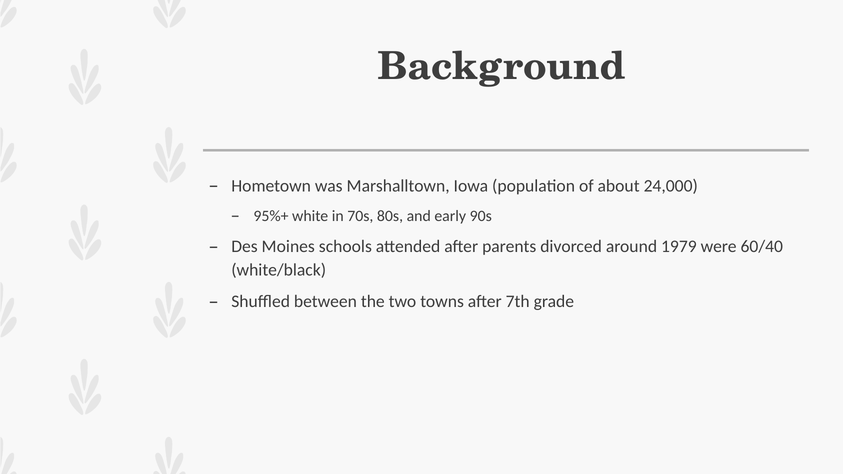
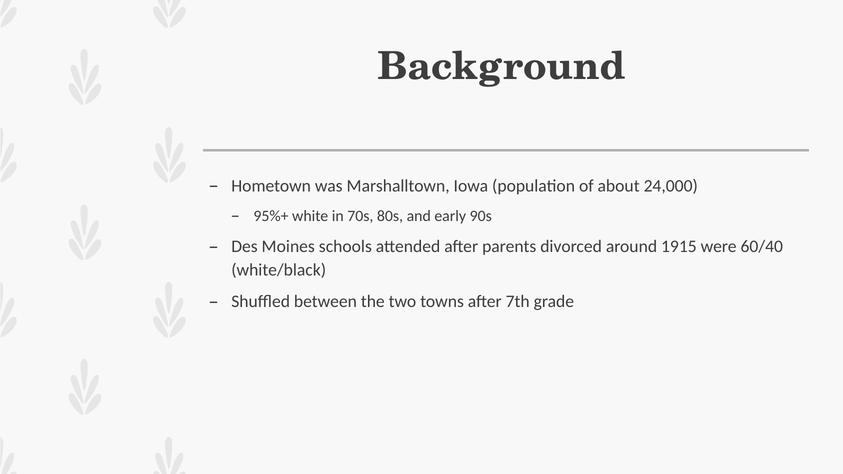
1979: 1979 -> 1915 (679, 247)
